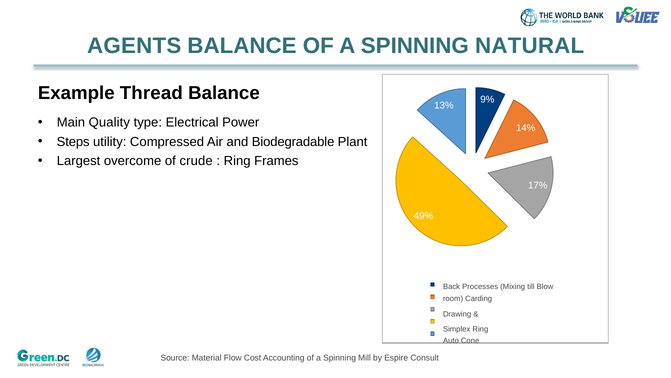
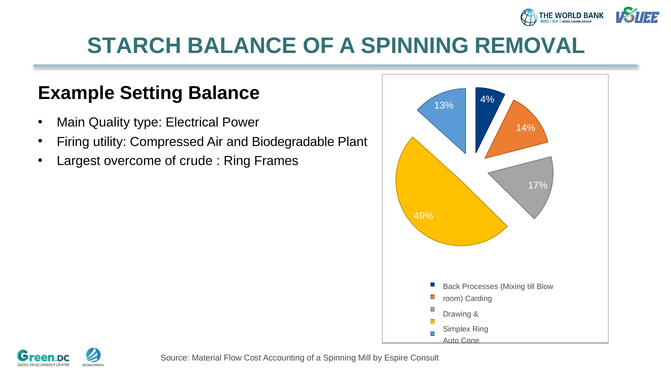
AGENTS: AGENTS -> STARCH (134, 46)
NATURAL: NATURAL -> REMOVAL (530, 46)
Thread: Thread -> Setting (151, 93)
9%: 9% -> 4% (487, 99)
Steps: Steps -> Firing (73, 142)
